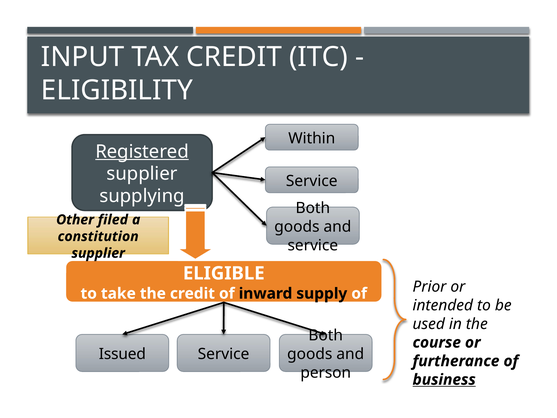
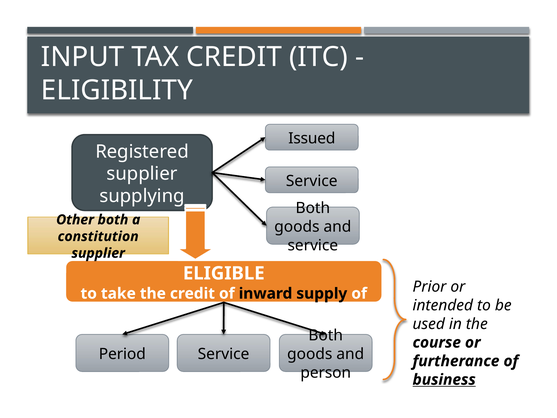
Within: Within -> Issued (312, 138)
Registered underline: present -> none (142, 151)
Other filed: filed -> both (113, 220)
Issued: Issued -> Period (122, 354)
